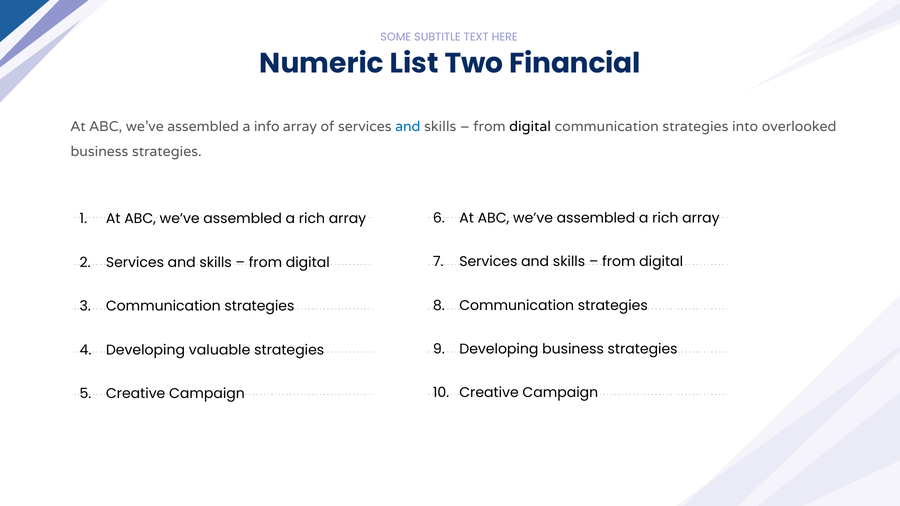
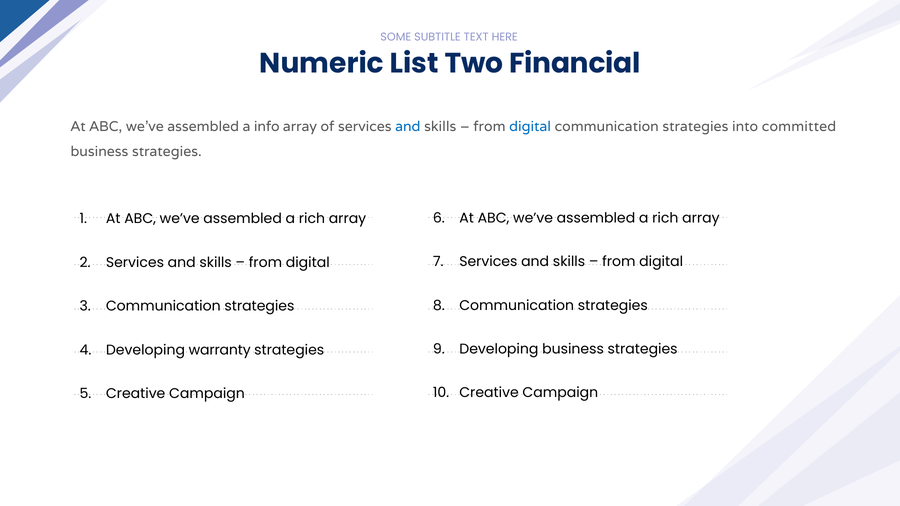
digital colour: black -> blue (530, 127)
overlooked: overlooked -> committed (799, 127)
valuable: valuable -> warranty (220, 350)
